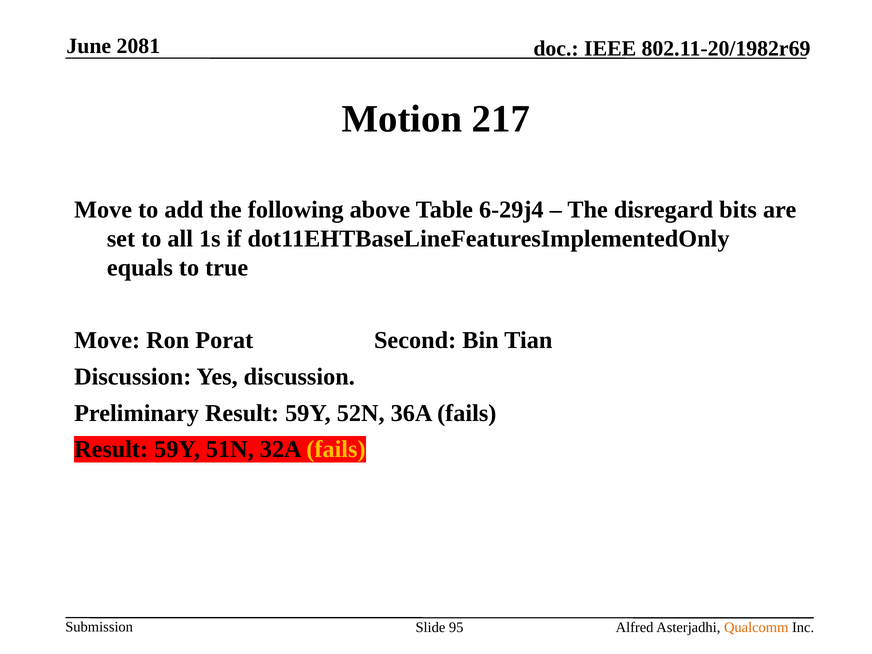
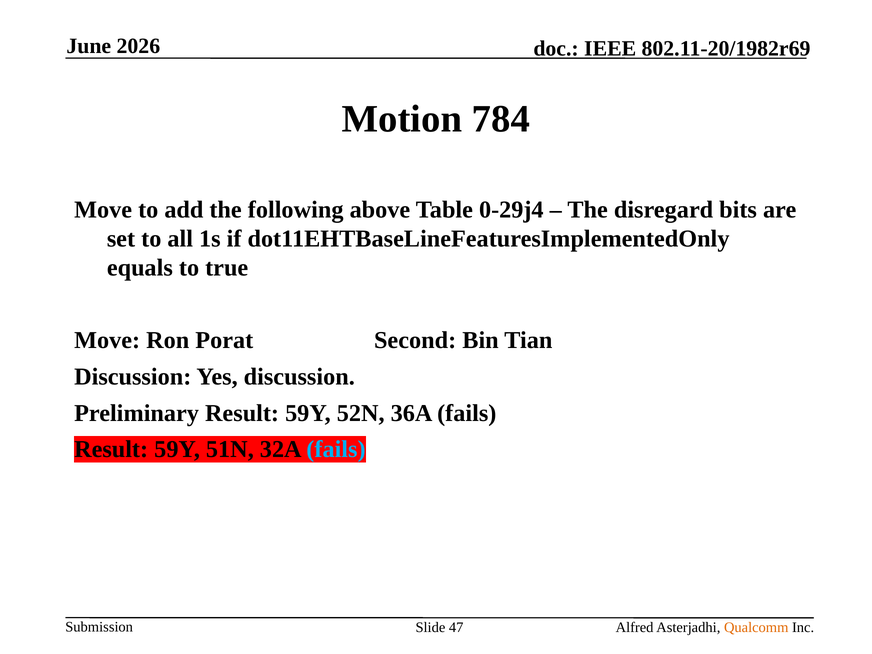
2081: 2081 -> 2026 (138, 46)
217: 217 -> 784 (501, 119)
6-29j4: 6-29j4 -> 0-29j4 (511, 210)
fails colour: yellow -> light blue (336, 449)
95: 95 -> 47 (456, 627)
